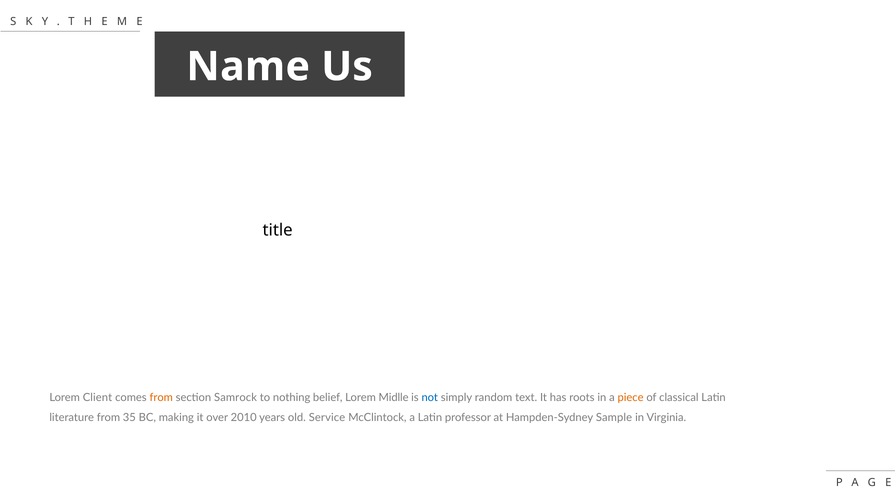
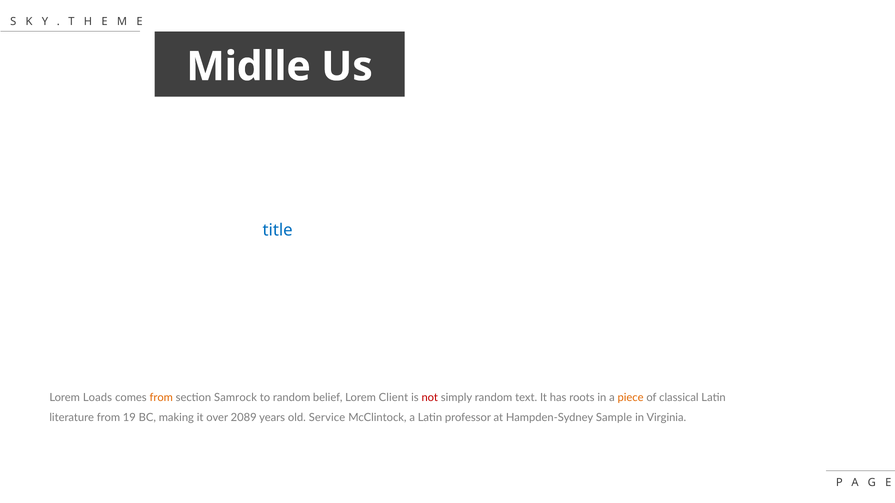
Name: Name -> Midlle (249, 67)
title colour: black -> blue (278, 230)
Client: Client -> Loads (97, 398)
to nothing: nothing -> random (292, 398)
Midlle: Midlle -> Client (393, 398)
not colour: blue -> red (430, 398)
35: 35 -> 19 (129, 418)
2010: 2010 -> 2089 (244, 418)
